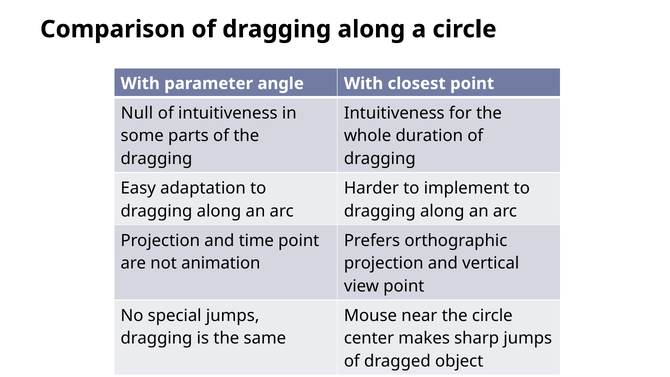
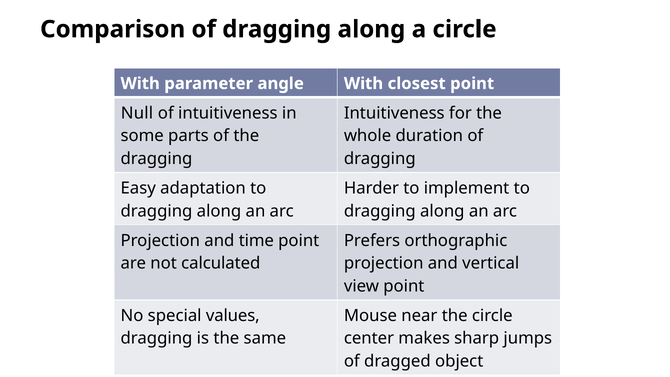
animation: animation -> calculated (221, 263)
special jumps: jumps -> values (233, 316)
